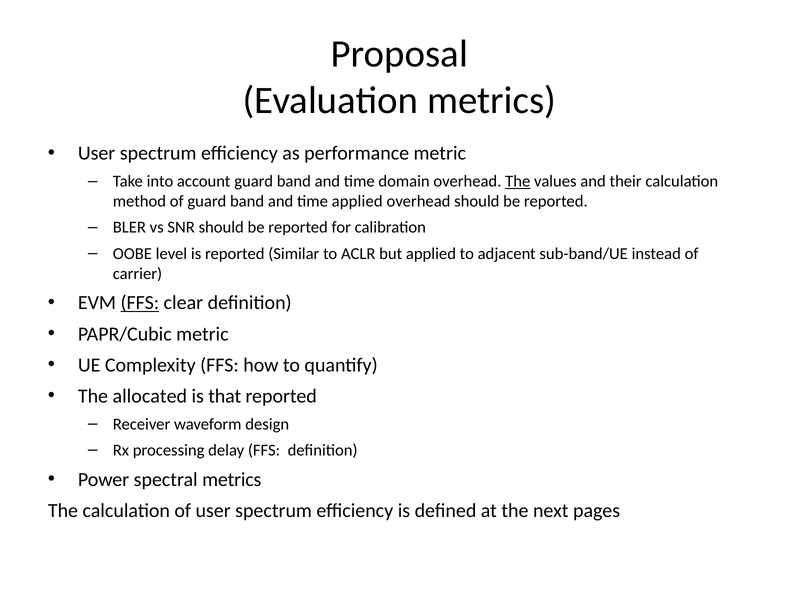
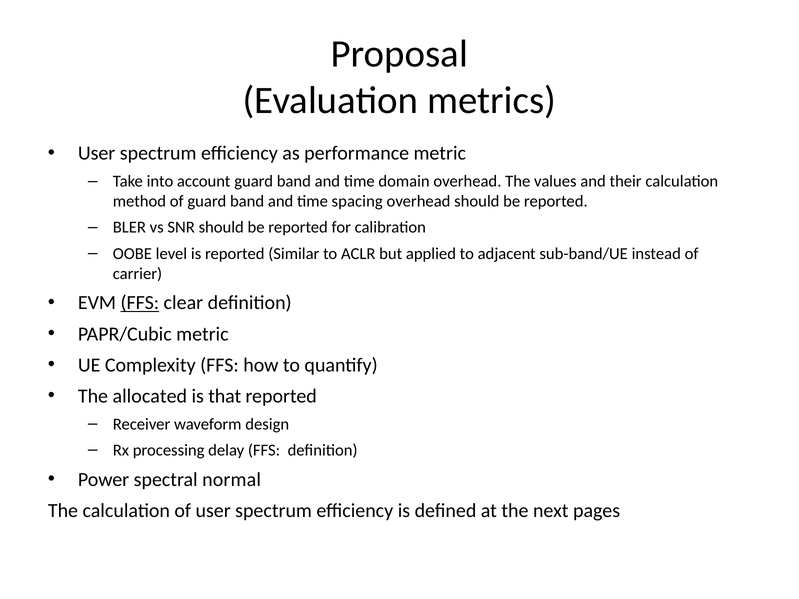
The underline: present -> none (518, 181)
time applied: applied -> spacing (357, 201)
spectral metrics: metrics -> normal (232, 480)
